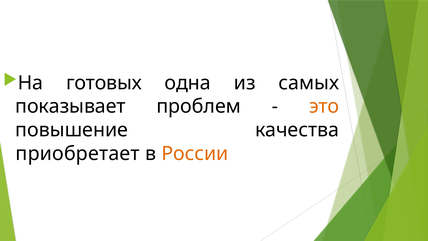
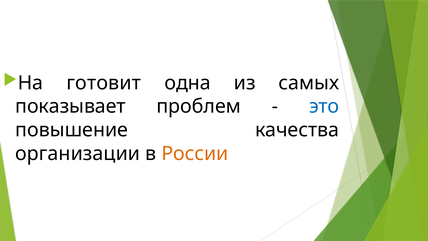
готовых: готовых -> готовит (104, 83)
это colour: orange -> blue (324, 106)
приобретает: приобретает -> организации (78, 154)
